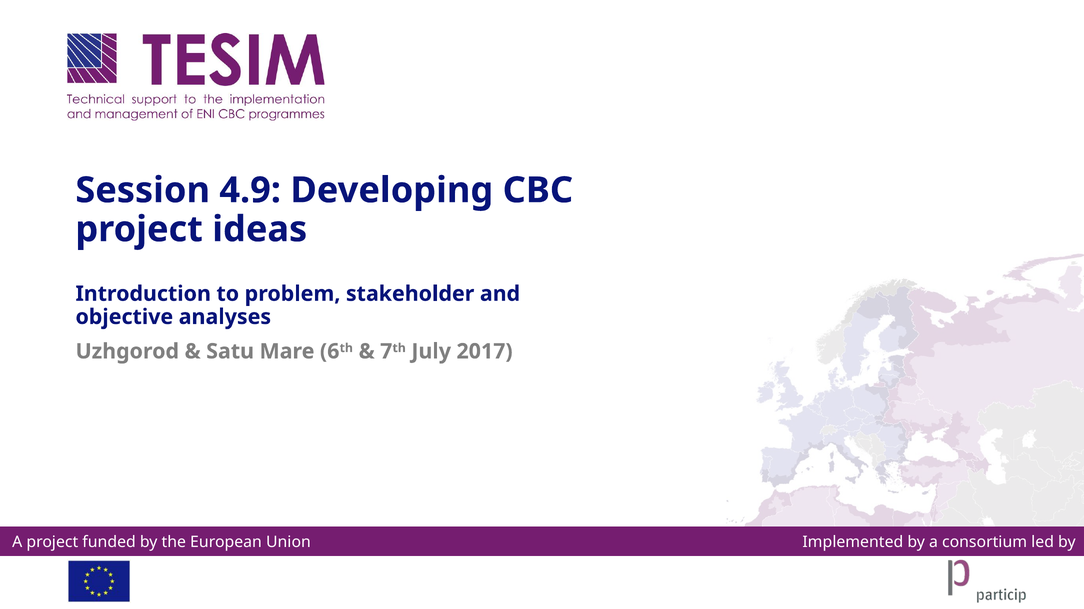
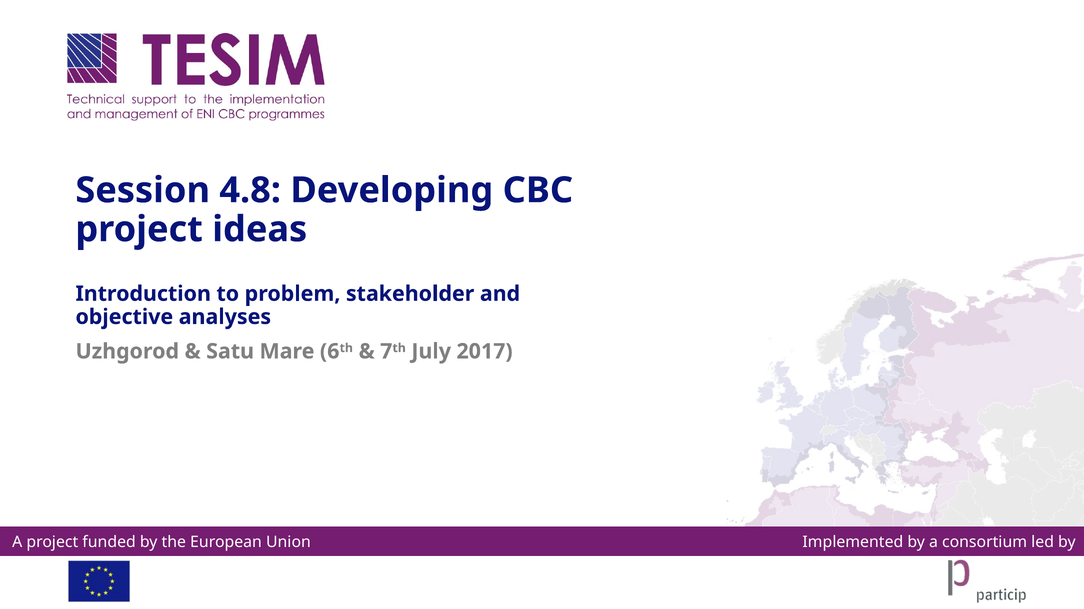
4.9: 4.9 -> 4.8 (250, 191)
